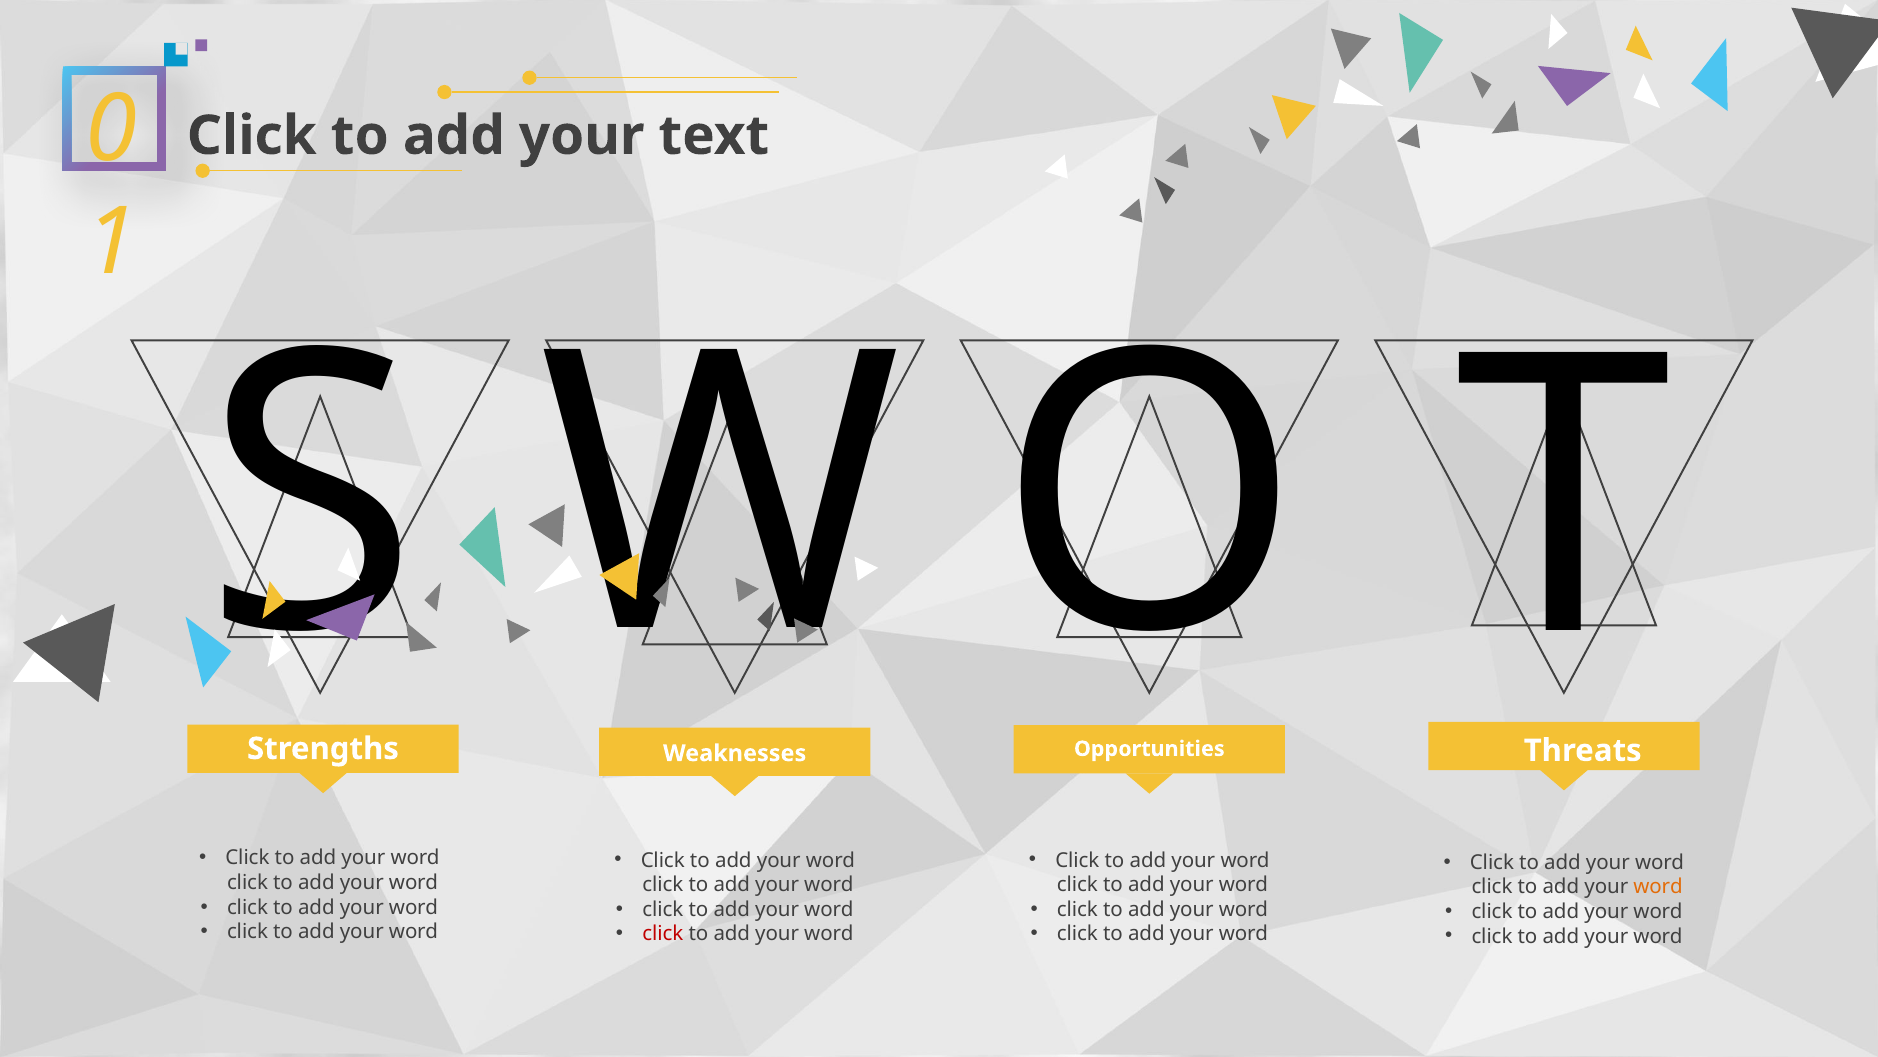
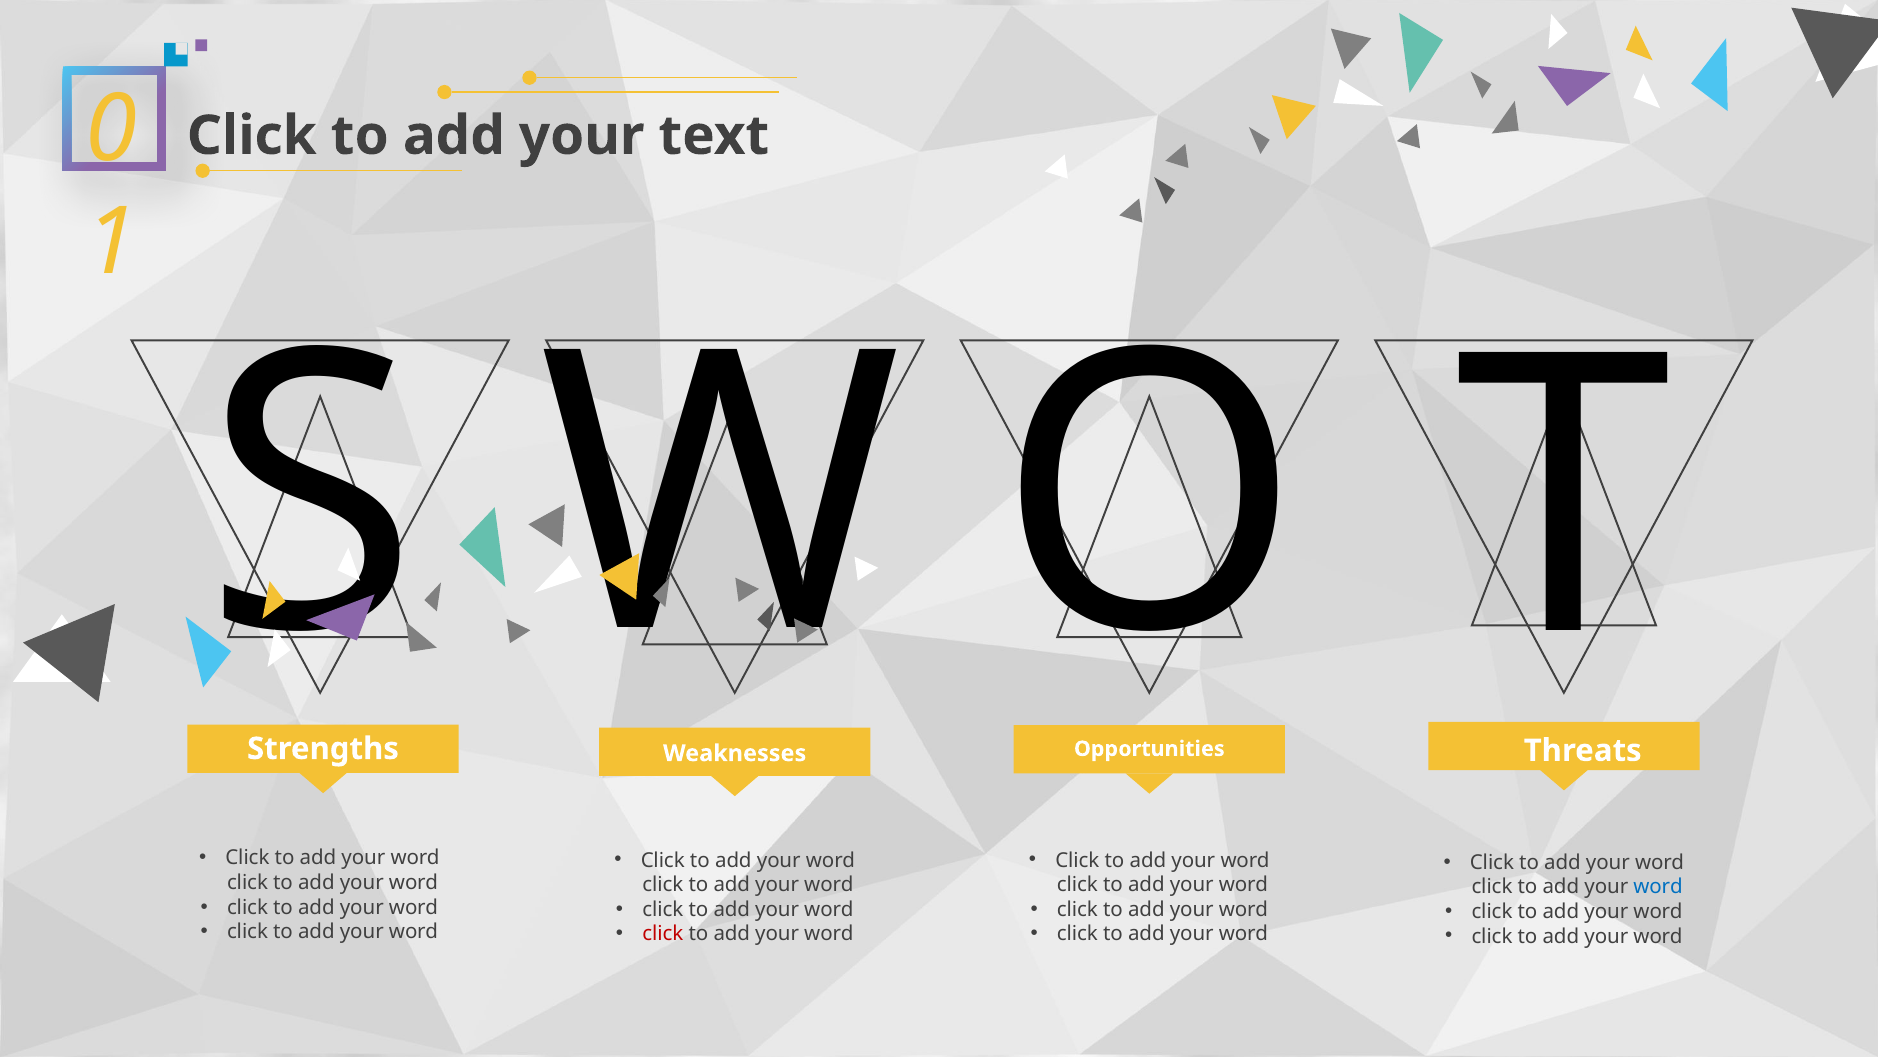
word colour: orange -> blue (1658, 887)
